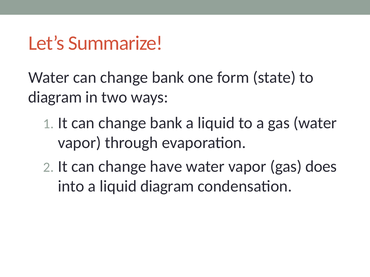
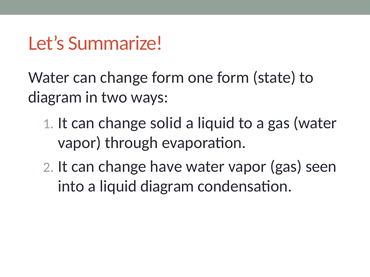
Water can change bank: bank -> form (168, 78)
It can change bank: bank -> solid (166, 123)
does: does -> seen (321, 167)
